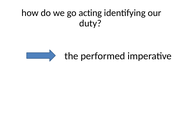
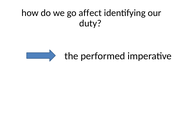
acting: acting -> affect (90, 13)
